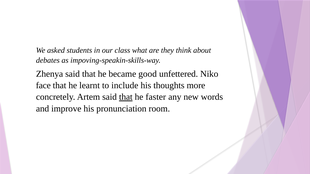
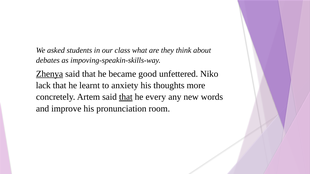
Zhenya underline: none -> present (50, 74)
face: face -> lack (43, 86)
include: include -> anxiety (125, 86)
faster: faster -> every (156, 97)
